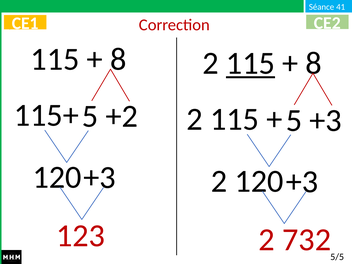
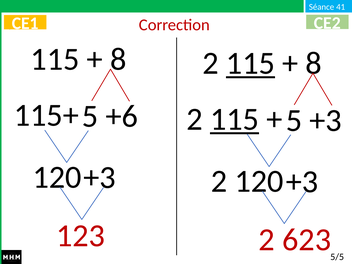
+2: +2 -> +6 (122, 116)
115 underline: none -> present (235, 119)
732: 732 -> 623 (307, 240)
